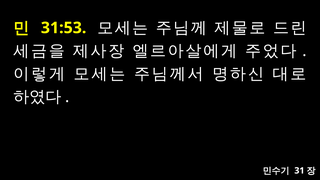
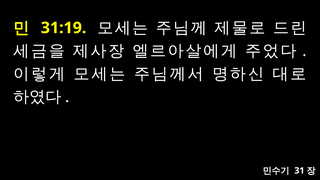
31:53: 31:53 -> 31:19 (64, 28)
